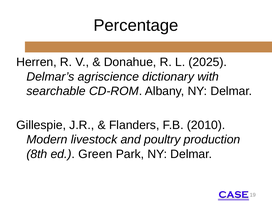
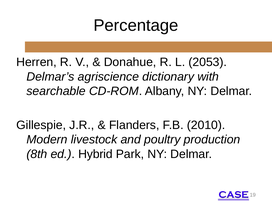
2025: 2025 -> 2053 (208, 62)
Green: Green -> Hybrid (95, 154)
